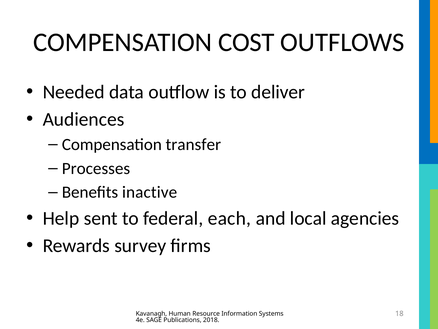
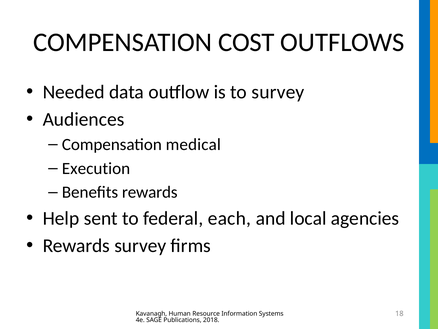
to deliver: deliver -> survey (278, 92)
transfer: transfer -> medical (193, 144)
Processes: Processes -> Execution (96, 168)
Benefits inactive: inactive -> rewards (150, 192)
